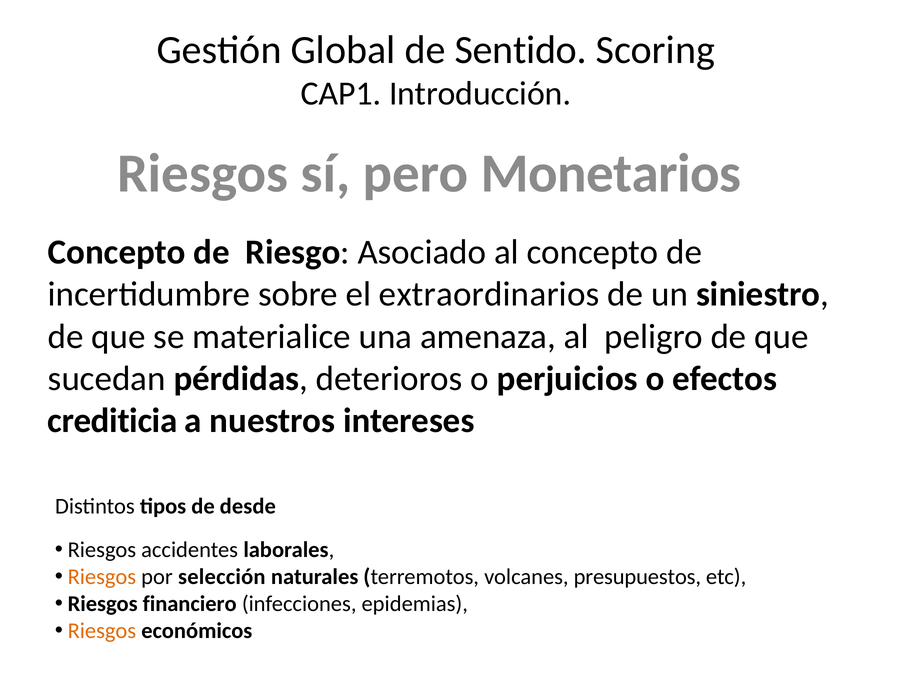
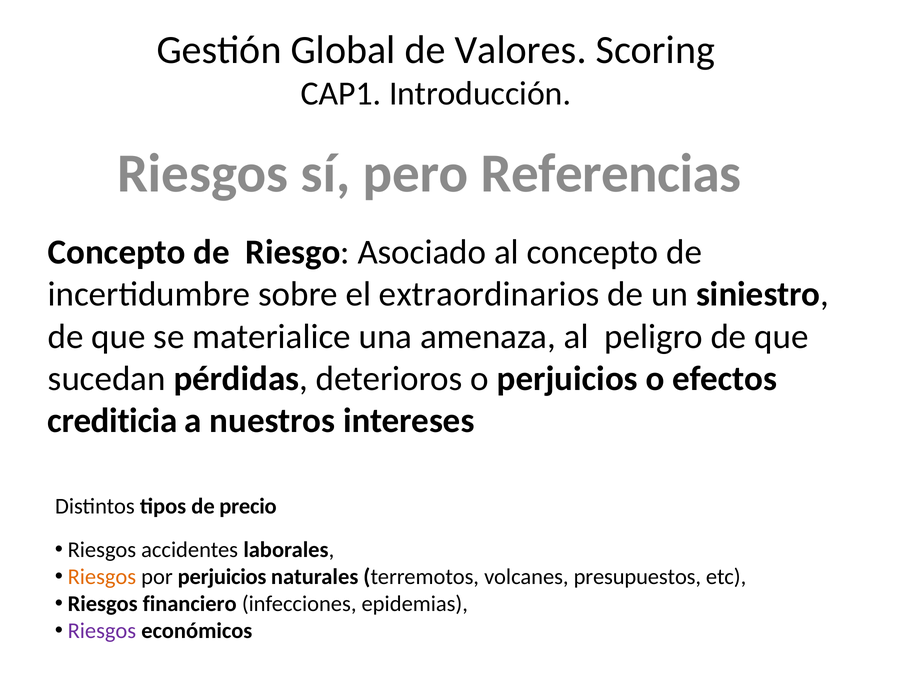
Sentido: Sentido -> Valores (521, 50)
Monetarios: Monetarios -> Referencias (611, 173)
desde: desde -> precio (248, 506)
por selección: selección -> perjuicios (222, 577)
Riesgos colour: orange -> purple (102, 631)
